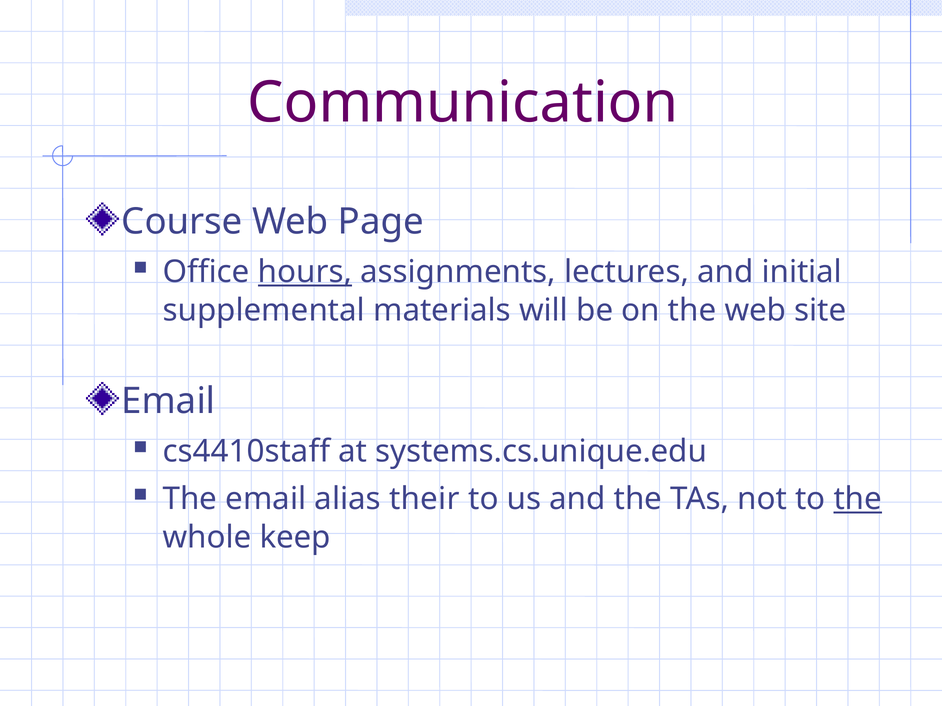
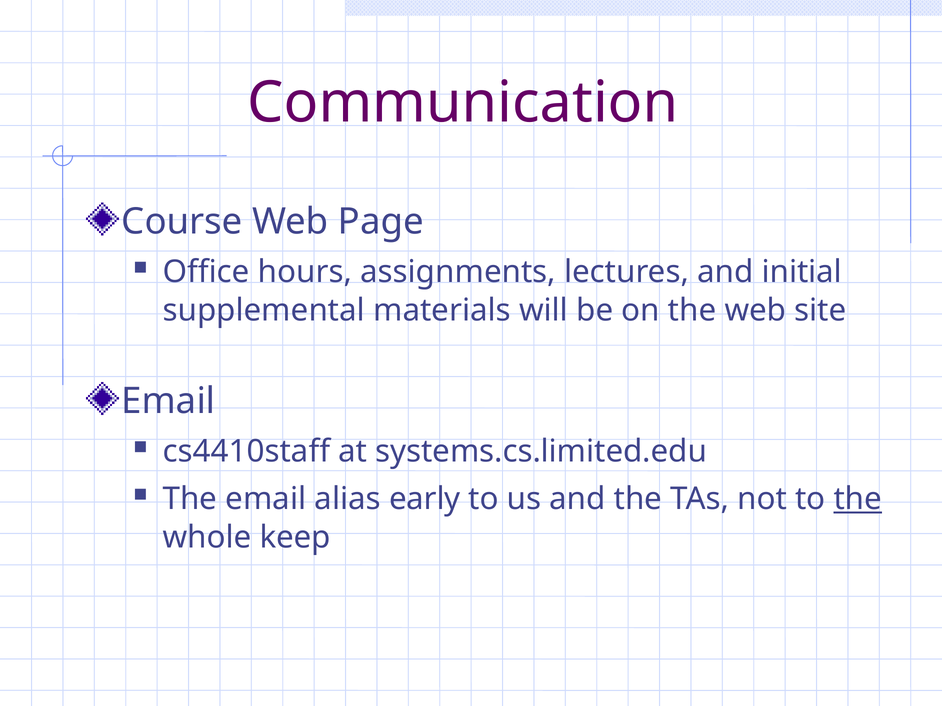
hours underline: present -> none (305, 272)
systems.cs.unique.edu: systems.cs.unique.edu -> systems.cs.limited.edu (541, 452)
their: their -> early (425, 499)
